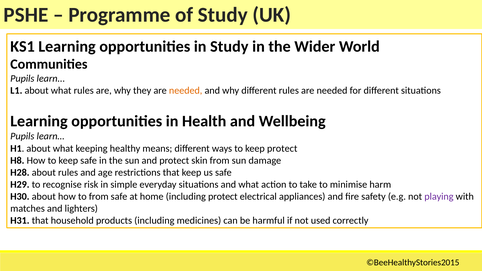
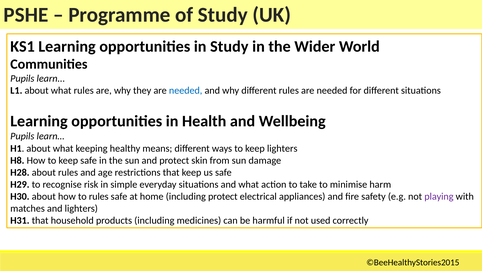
needed colour: orange -> blue (186, 91)
keep protect: protect -> lighters (282, 148)
to from: from -> rules (99, 197)
